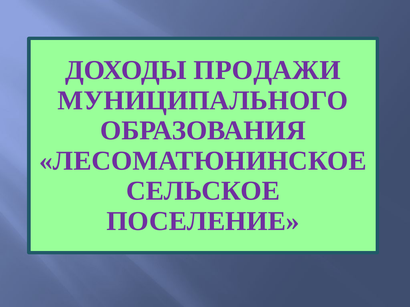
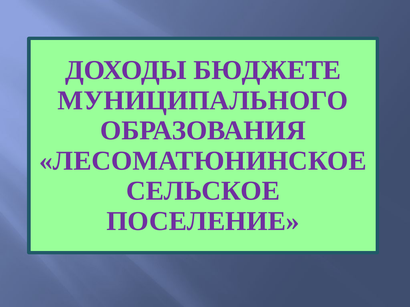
ПРОДАЖИ: ПРОДАЖИ -> БЮДЖЕТЕ (267, 70)
